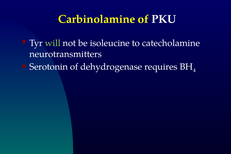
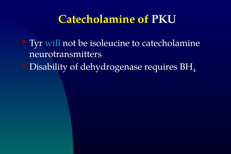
Carbinolamine: Carbinolamine -> Catecholamine (97, 19)
will colour: light green -> light blue (53, 43)
Serotonin: Serotonin -> Disability (49, 67)
